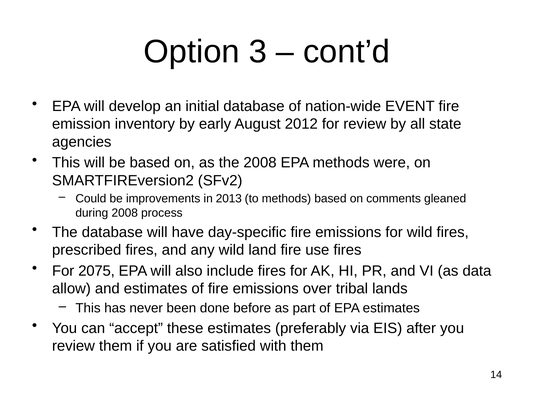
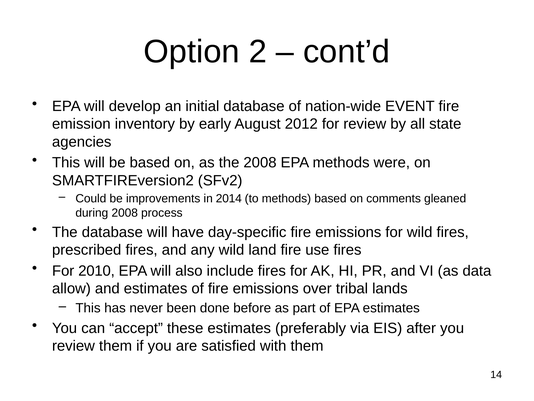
3: 3 -> 2 (258, 52)
2013: 2013 -> 2014 (229, 198)
2075: 2075 -> 2010 (97, 270)
